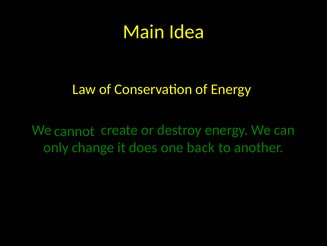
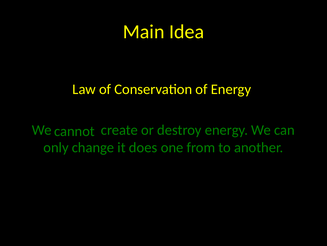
back: back -> from (201, 147)
